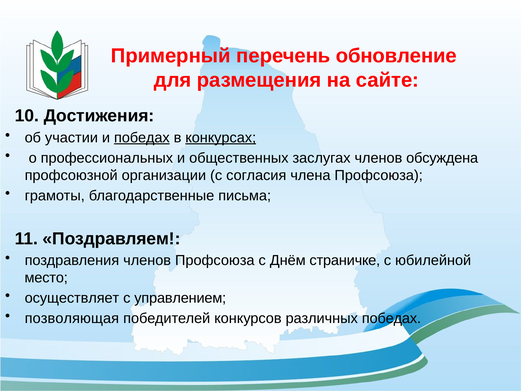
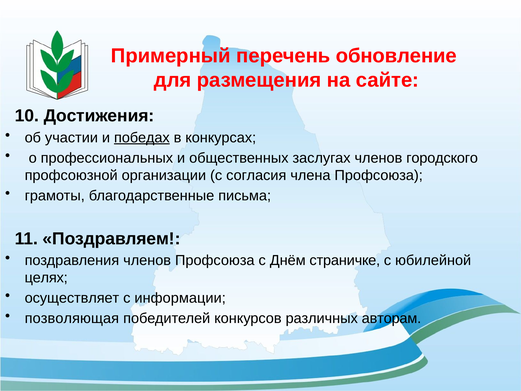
конкурсах underline: present -> none (221, 138)
обсуждена: обсуждена -> городского (442, 158)
место: место -> целях (46, 278)
управлением: управлением -> информации (180, 298)
различных победах: победах -> авторам (391, 318)
